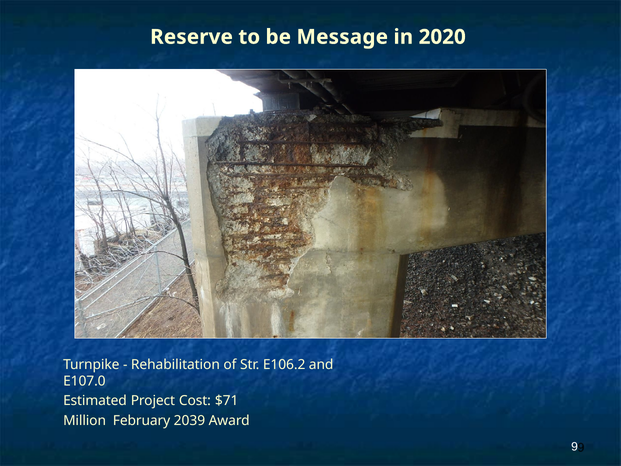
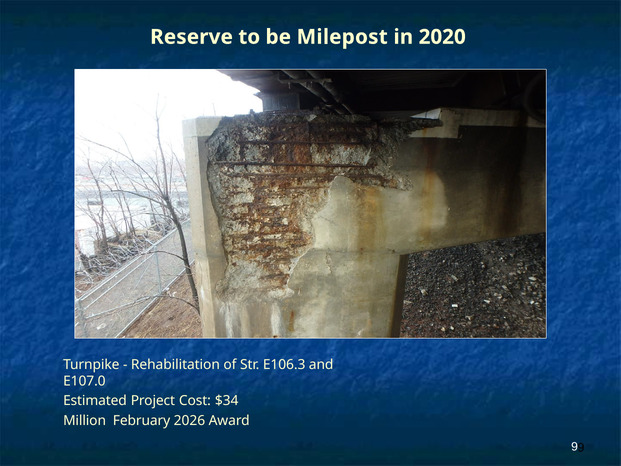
Message: Message -> Milepost (342, 37)
E106.2: E106.2 -> E106.3 (284, 364)
$71: $71 -> $34 (227, 401)
2039: 2039 -> 2026 (189, 421)
